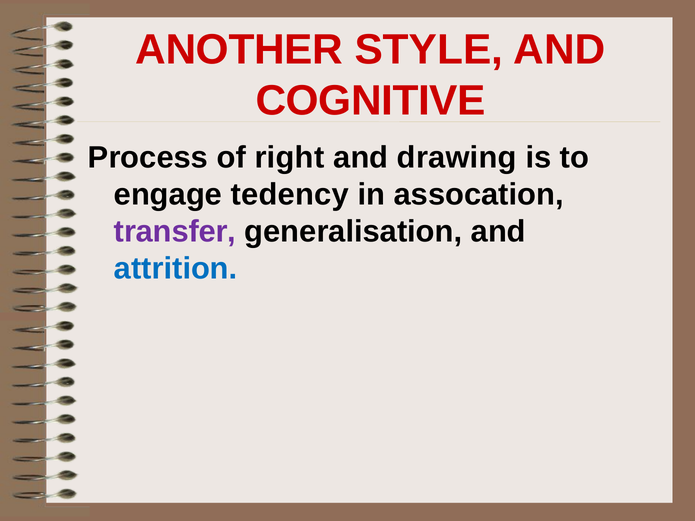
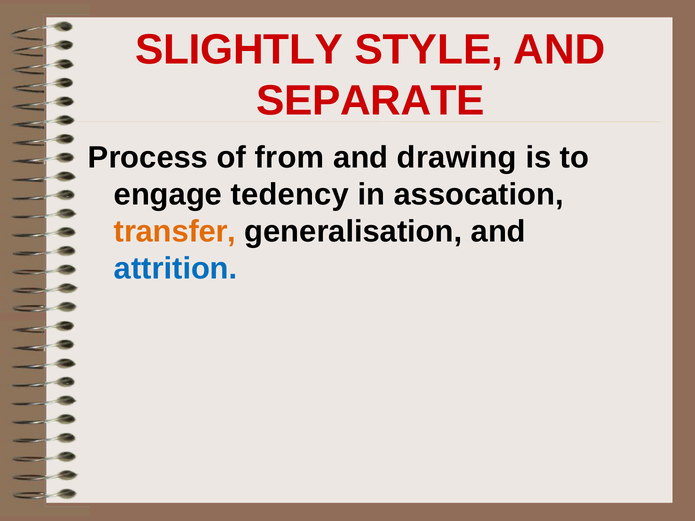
ANOTHER: ANOTHER -> SLIGHTLY (239, 50)
COGNITIVE: COGNITIVE -> SEPARATE (371, 101)
right: right -> from (289, 157)
transfer colour: purple -> orange (175, 232)
